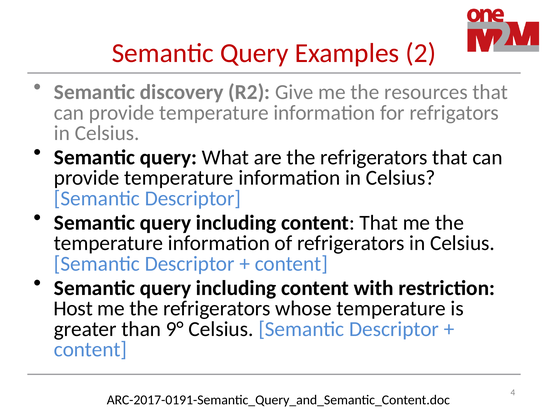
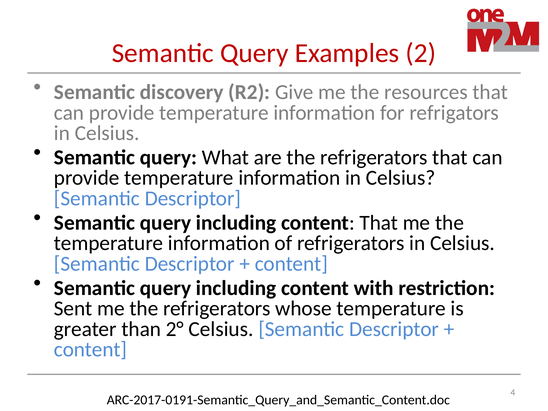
Host: Host -> Sent (73, 309)
9°: 9° -> 2° (175, 329)
